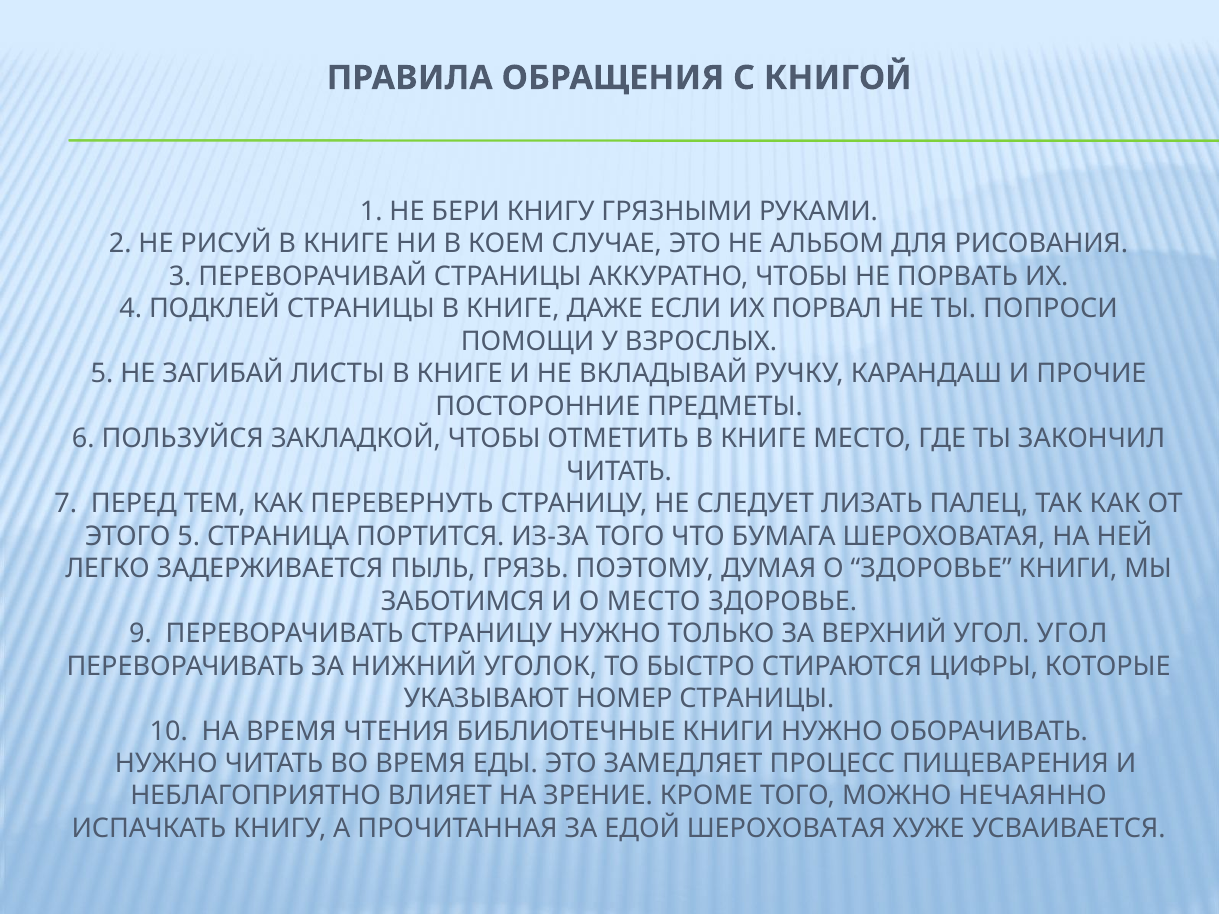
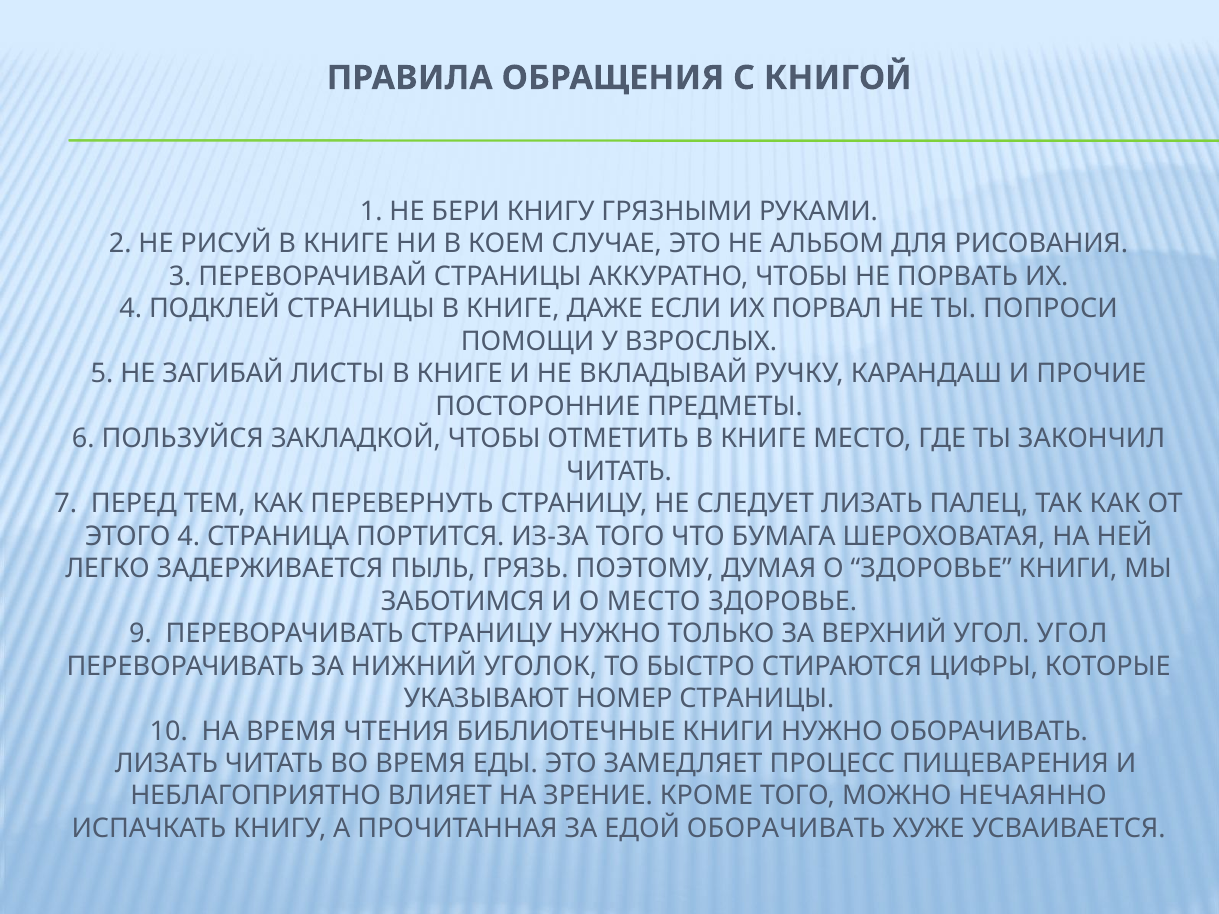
ЭТОГО 5: 5 -> 4 (189, 536)
НУЖНО: НУЖНО -> ЛИЗАТЬ (166, 764)
ЕДОЙ ШЕРОХОВАТАЯ: ШЕРОХОВАТАЯ -> ОБОРАЧИВАТЬ (786, 829)
